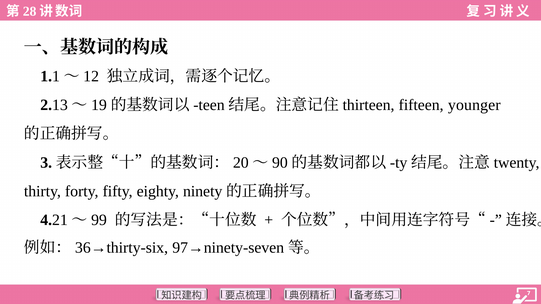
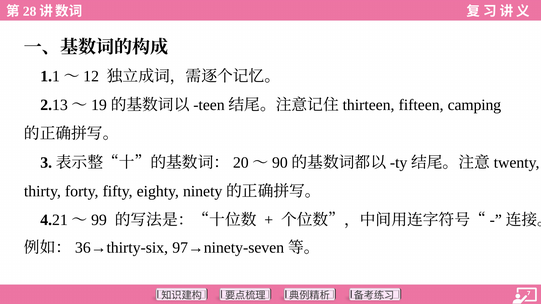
younger: younger -> camping (474, 105)
